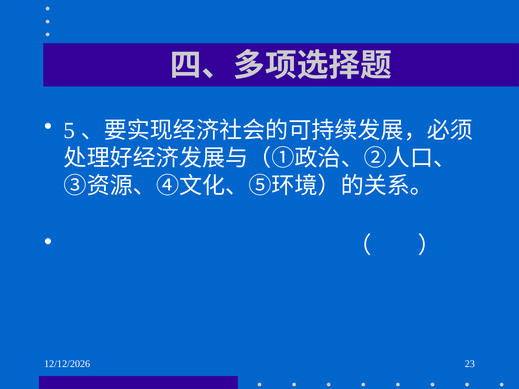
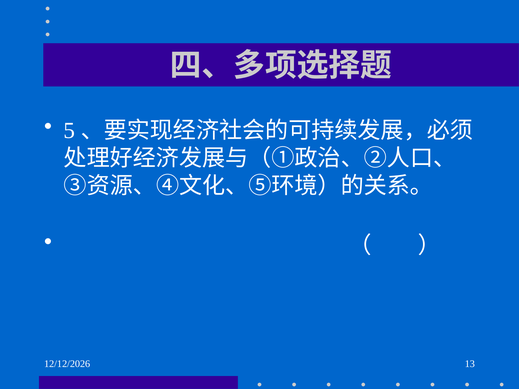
23: 23 -> 13 (470, 364)
